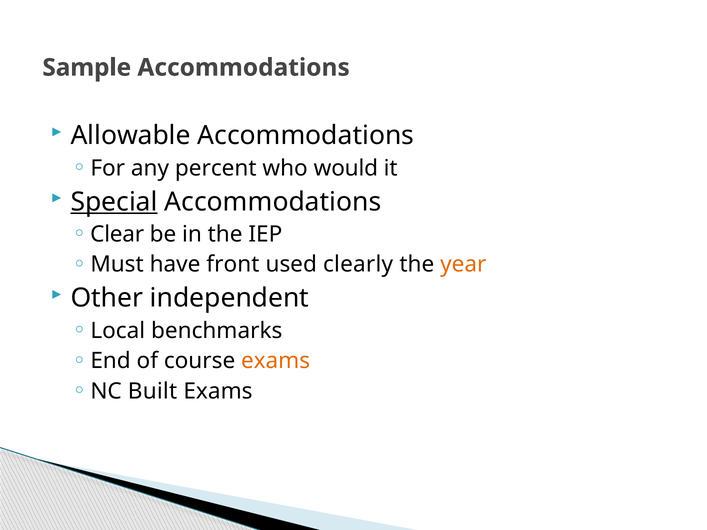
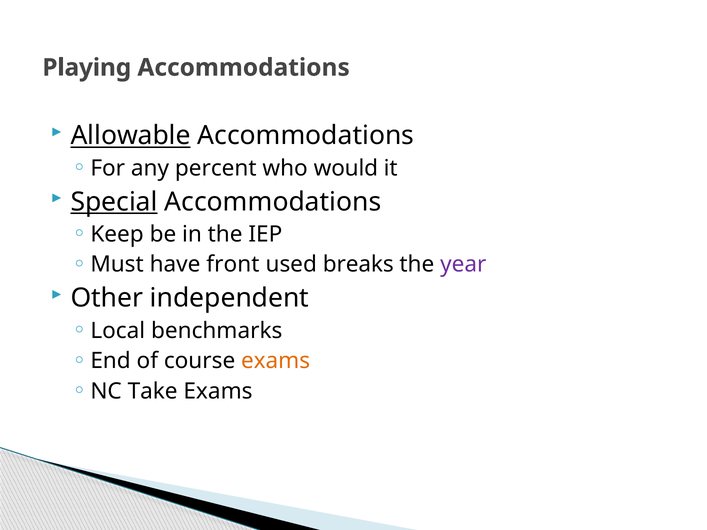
Sample: Sample -> Playing (87, 68)
Allowable underline: none -> present (131, 136)
Clear: Clear -> Keep (117, 234)
clearly: clearly -> breaks (358, 265)
year colour: orange -> purple (463, 265)
Built: Built -> Take (153, 391)
